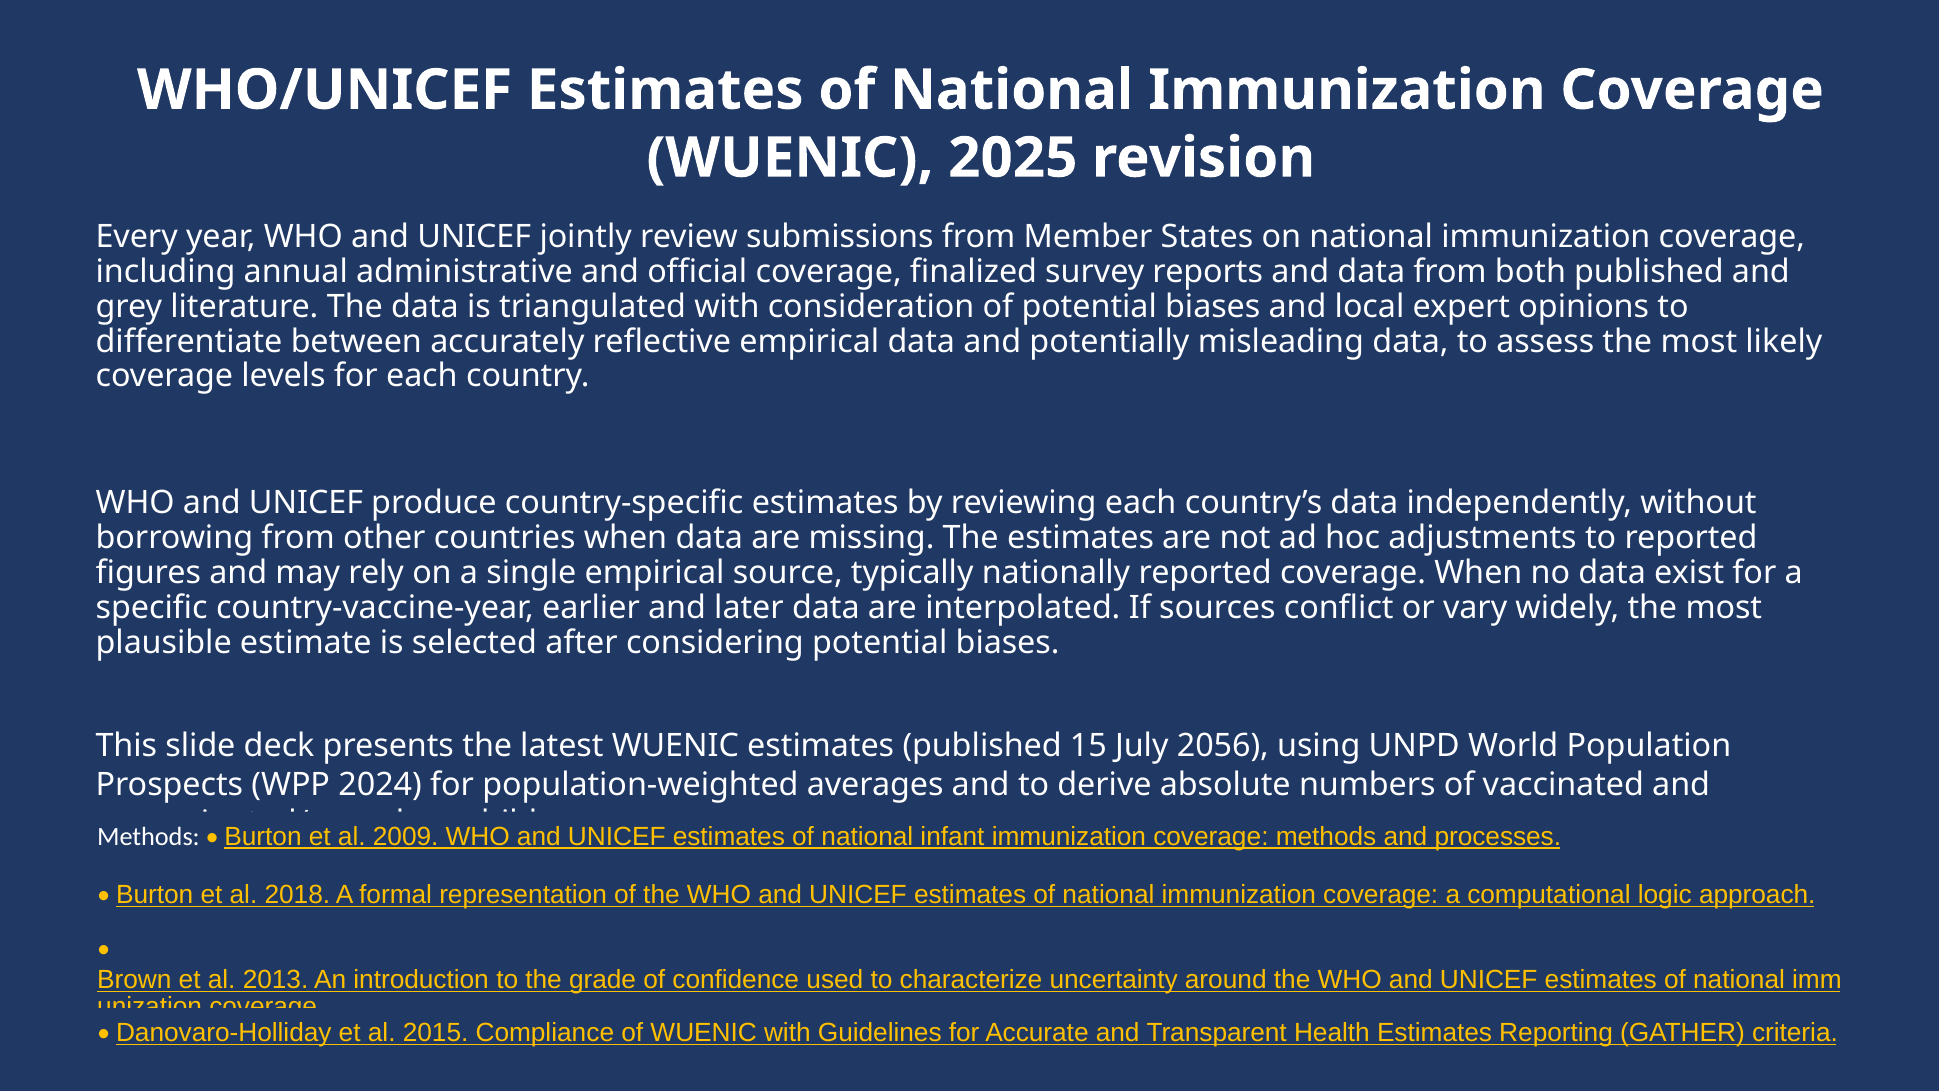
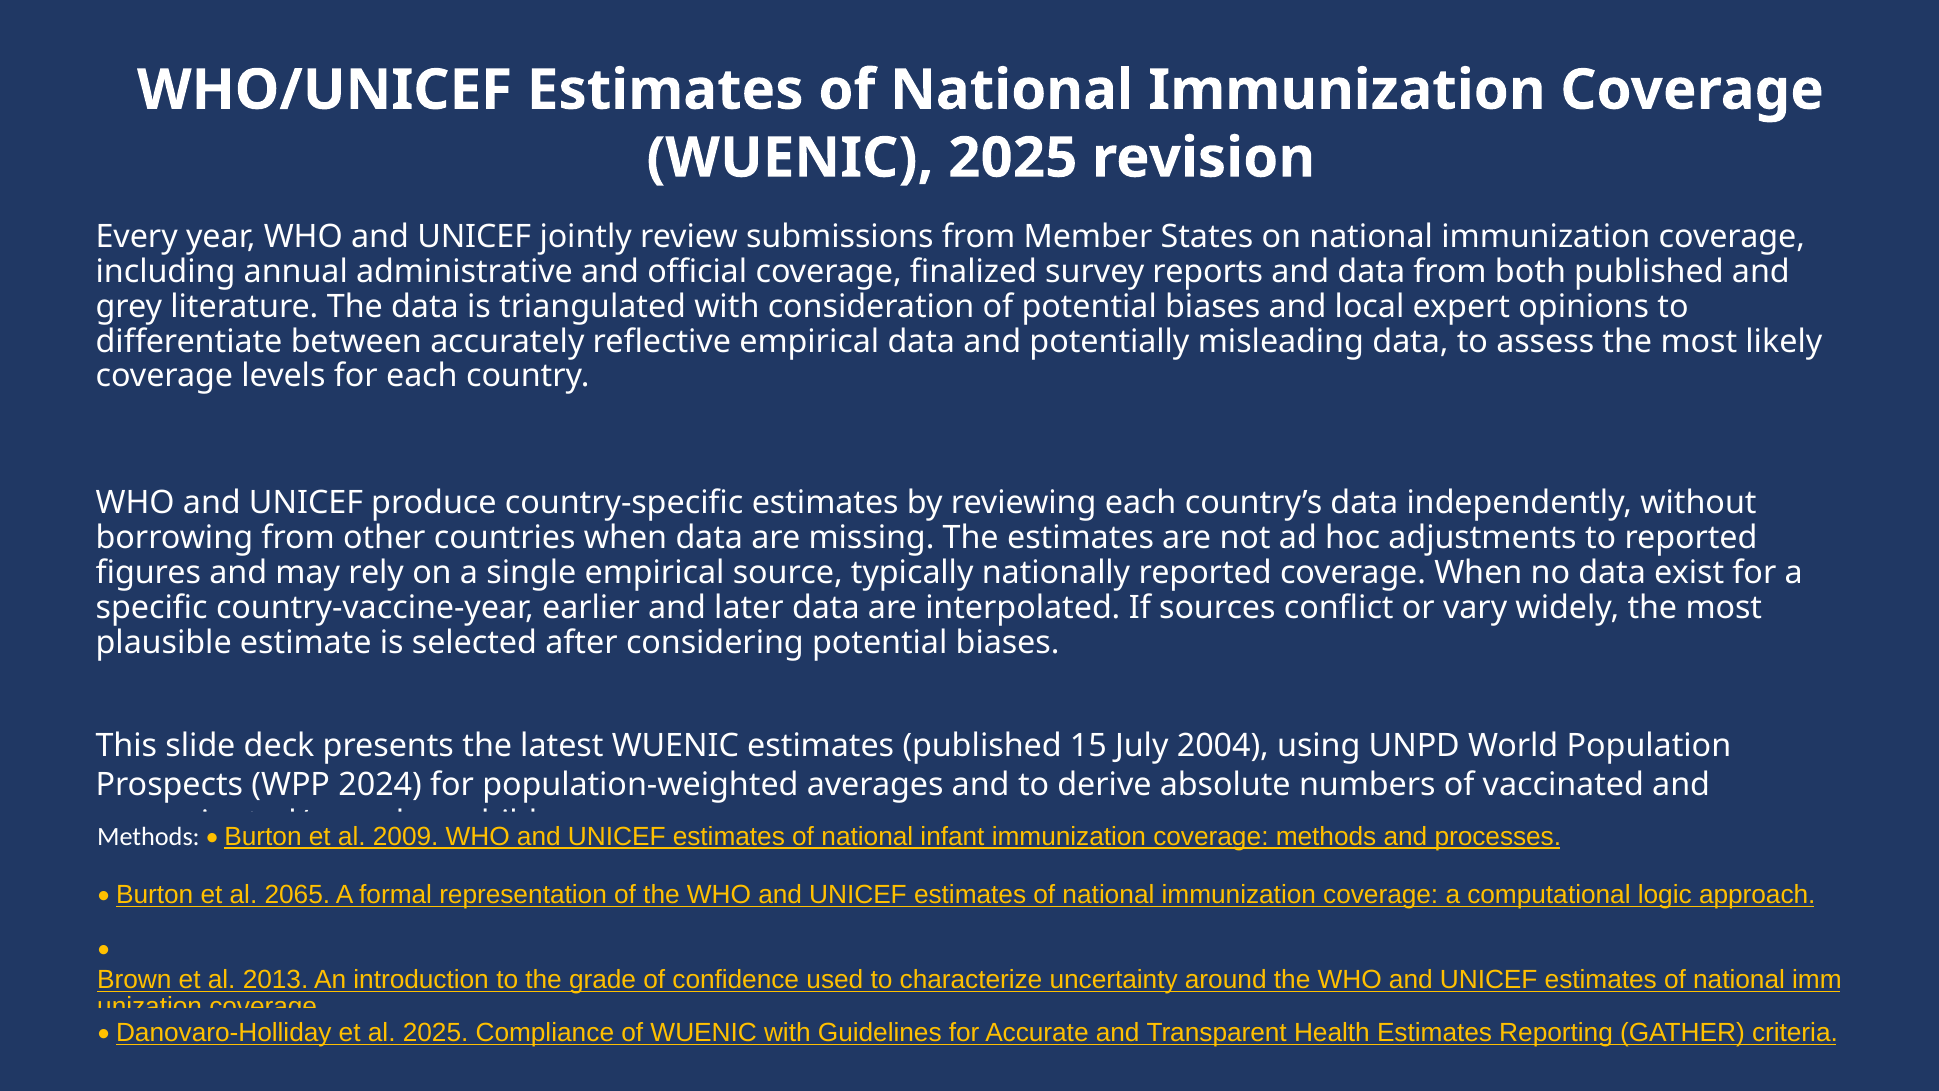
2056: 2056 -> 2004 (1223, 745)
2018: 2018 -> 2065 (297, 894)
al 2015: 2015 -> 2025 (436, 1033)
